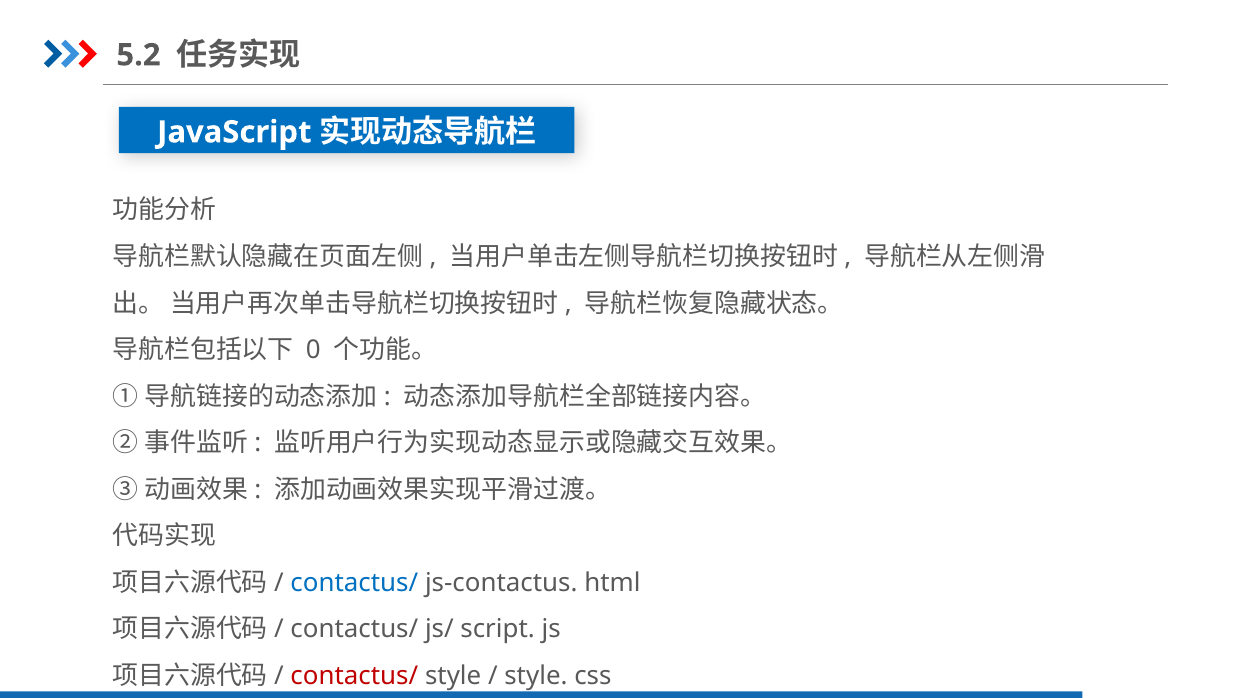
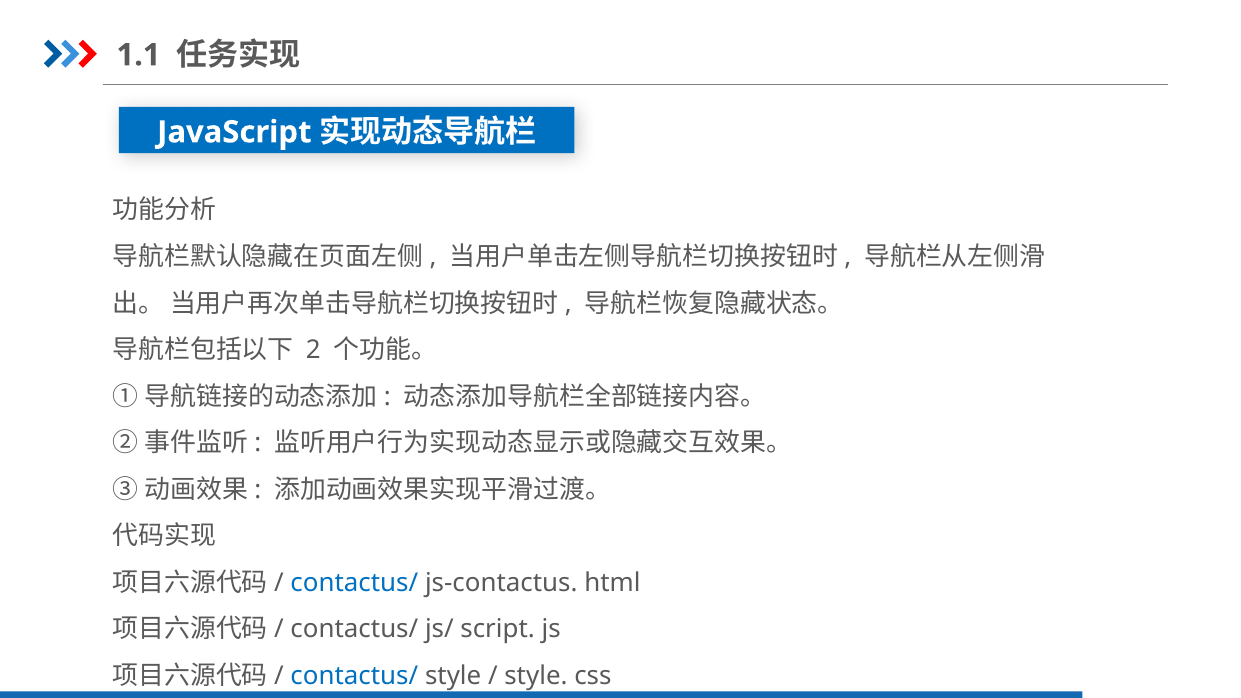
5.2: 5.2 -> 1.1 (139, 55)
0: 0 -> 2 (313, 350)
contactus/ colour: red -> blue (354, 676)
